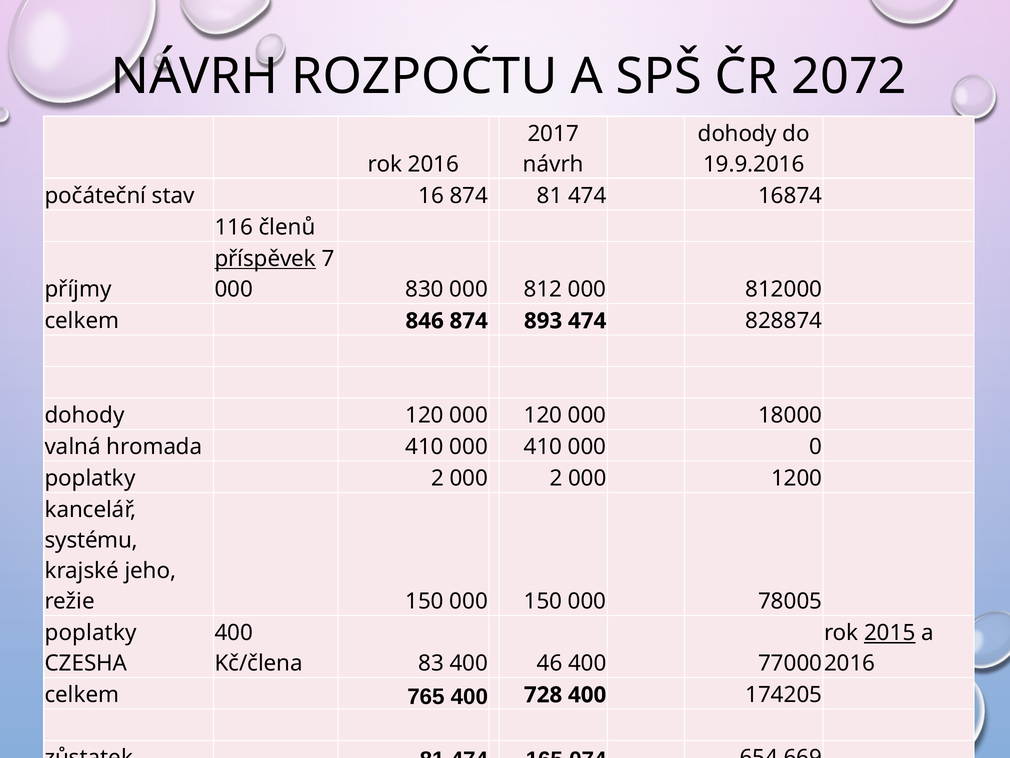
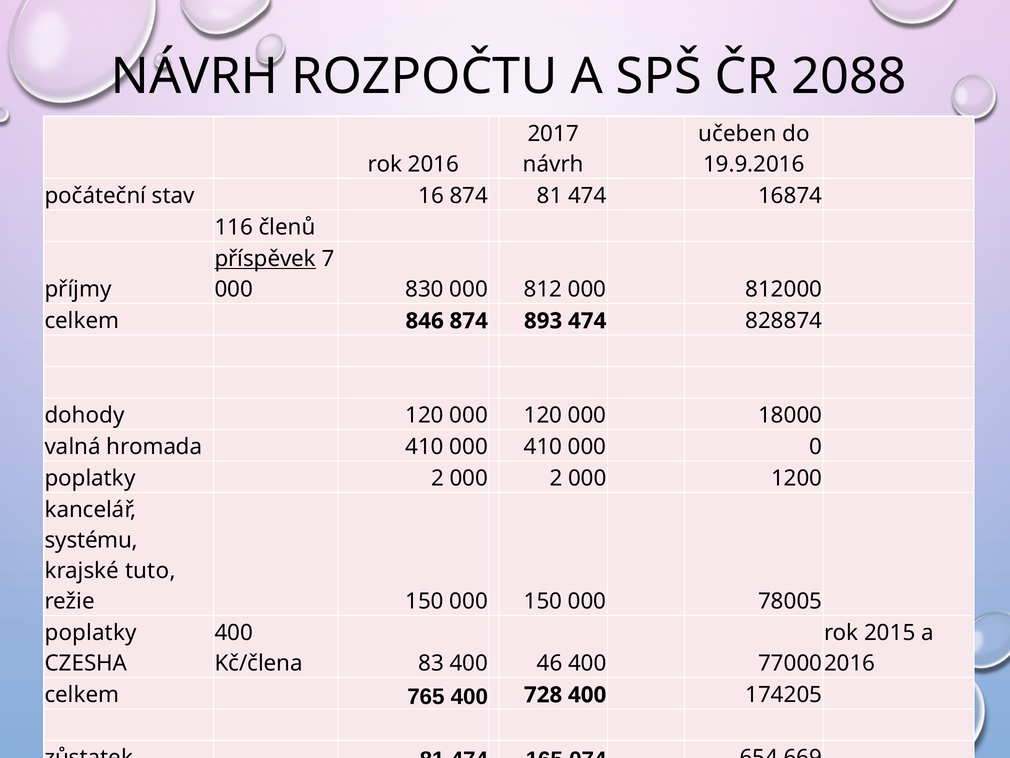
2072: 2072 -> 2088 (849, 77)
dohody: dohody -> učeben (737, 134)
jeho: jeho -> tuto (150, 571)
2015 underline: present -> none (890, 633)
